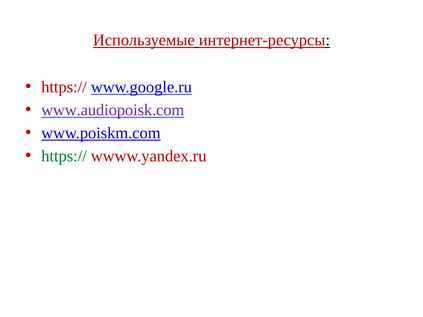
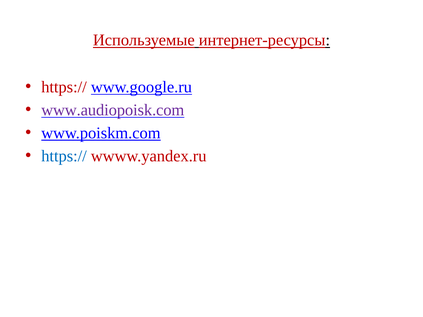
https:// colour: green -> blue (64, 156)
